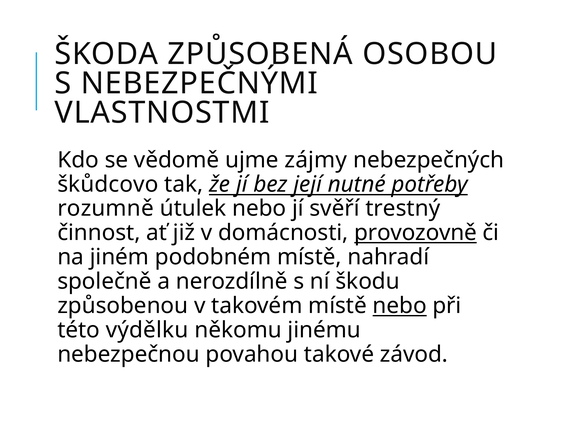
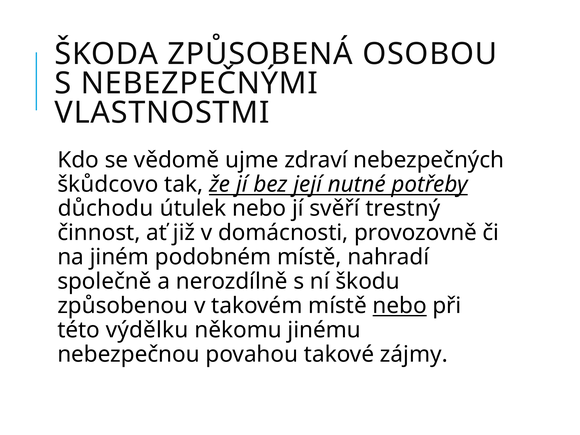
zájmy: zájmy -> zdraví (316, 160)
rozumně: rozumně -> důchodu (106, 209)
provozovně underline: present -> none (416, 233)
závod: závod -> zájmy (414, 354)
